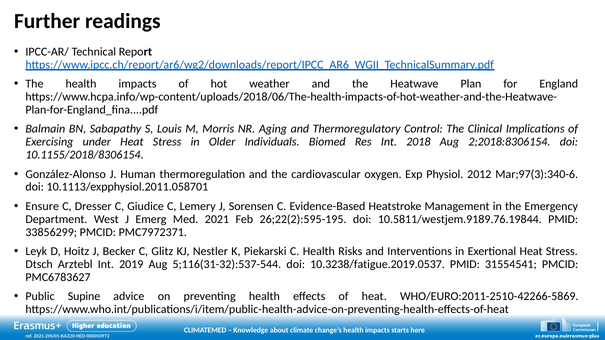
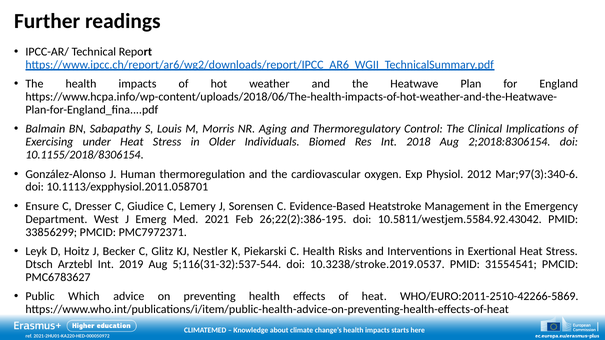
26;22(2):595-195: 26;22(2):595-195 -> 26;22(2):386-195 (303, 219)
10.5811/westjem.9189.76.19844: 10.5811/westjem.9189.76.19844 -> 10.5811/westjem.5584.92.43042 (460, 219)
10.3238/fatigue.2019.0537: 10.3238/fatigue.2019.0537 -> 10.3238/stroke.2019.0537 (377, 264)
Supine: Supine -> Which (84, 297)
